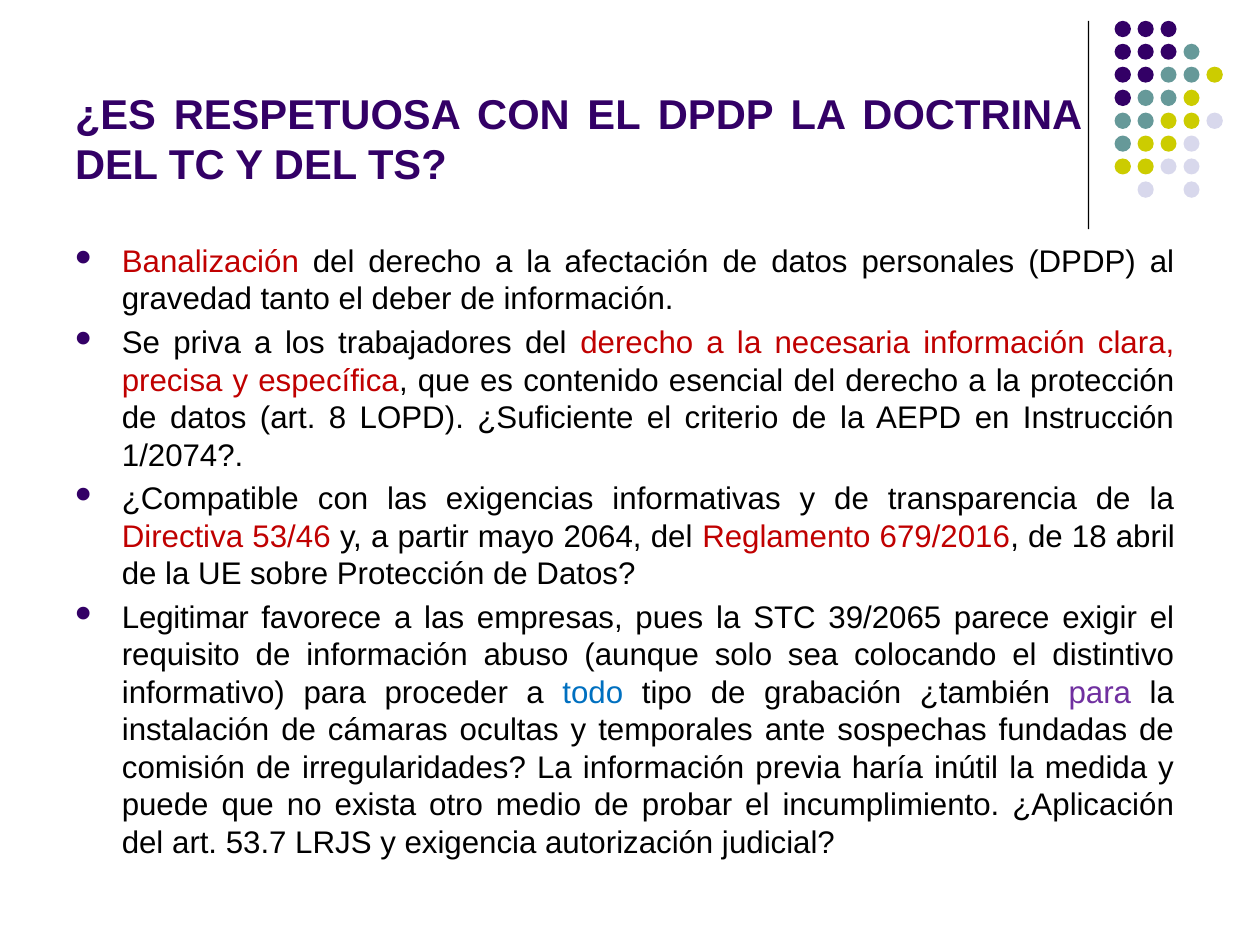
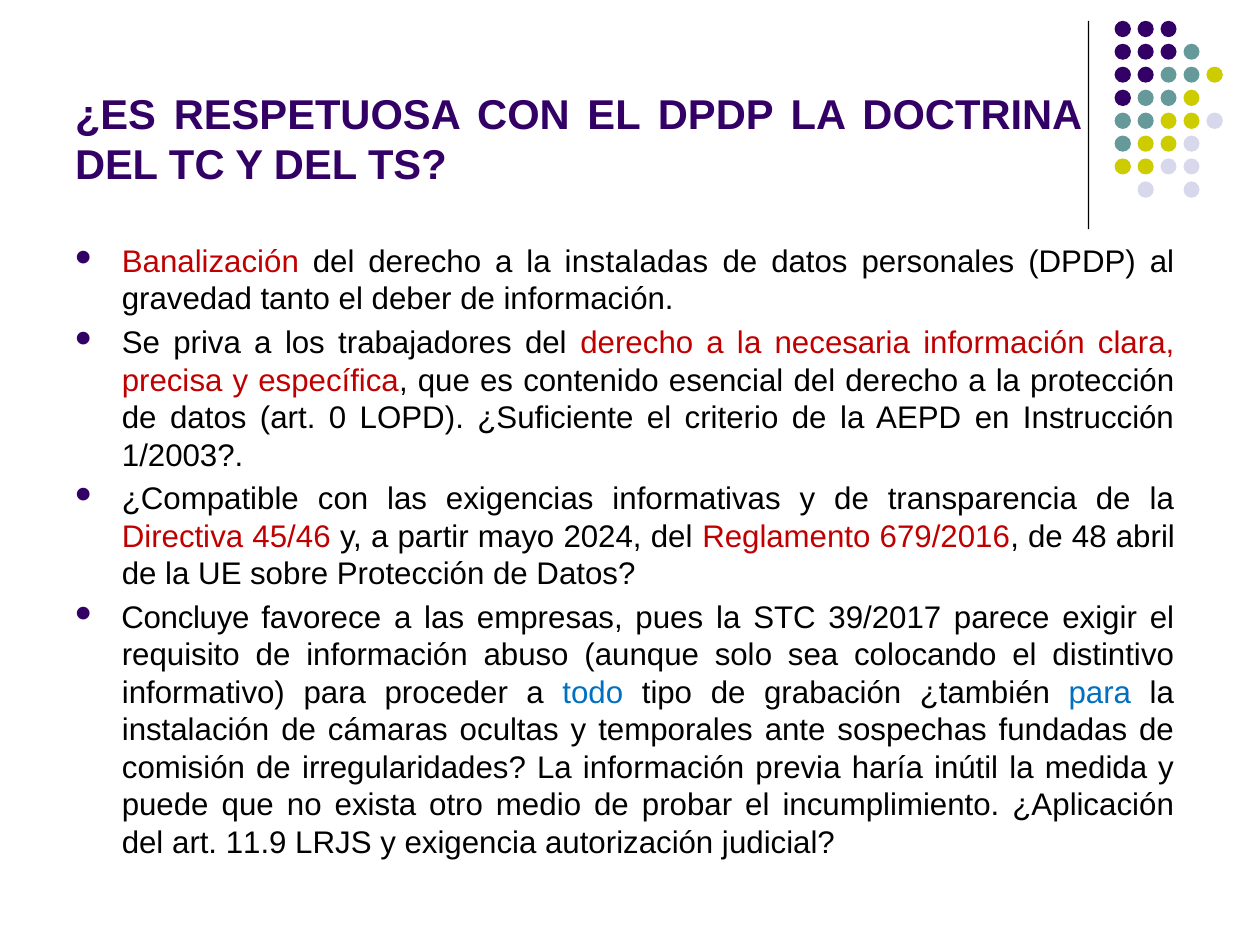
afectación: afectación -> instaladas (636, 262)
8: 8 -> 0 (338, 418)
1/2074: 1/2074 -> 1/2003 (183, 456)
53/46: 53/46 -> 45/46 (292, 537)
2064: 2064 -> 2024 (603, 537)
18: 18 -> 48 (1089, 537)
Legitimar: Legitimar -> Concluye (185, 618)
39/2065: 39/2065 -> 39/2017 (885, 618)
para colour: purple -> blue (1100, 693)
53.7: 53.7 -> 11.9 (256, 843)
